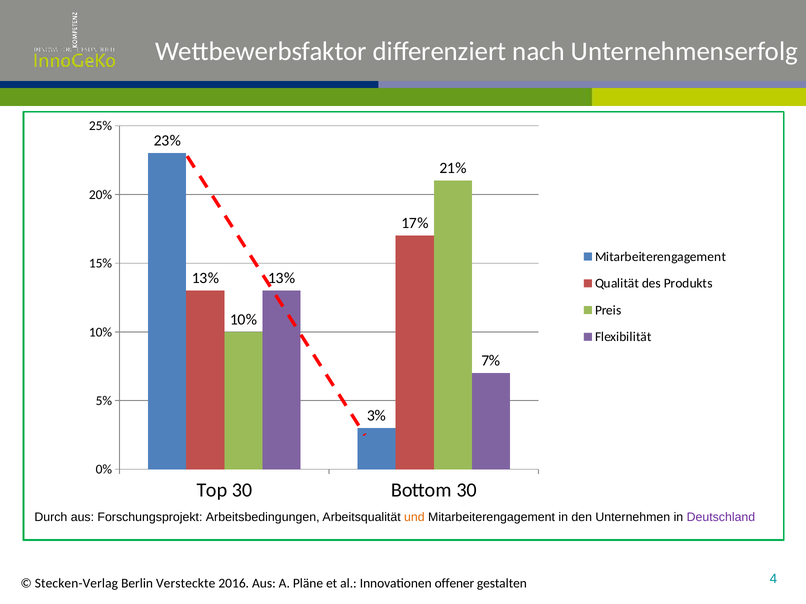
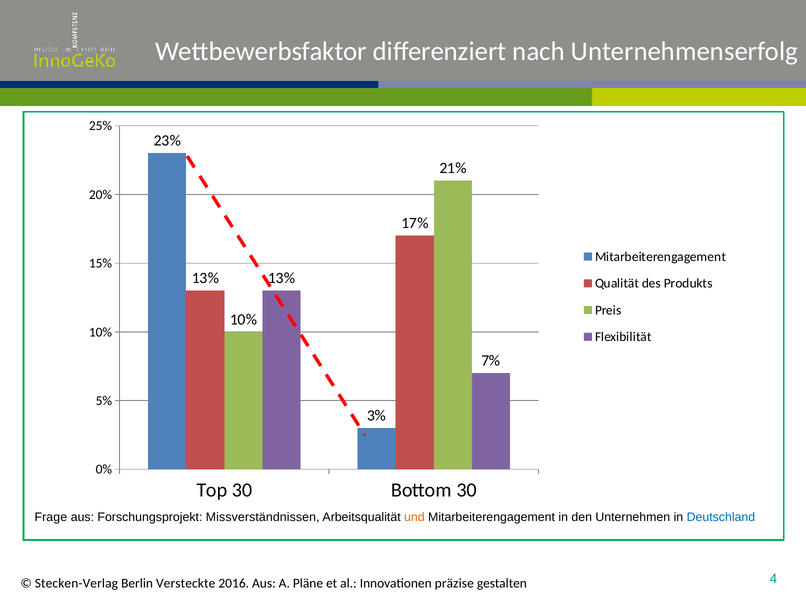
Durch: Durch -> Frage (51, 518)
Arbeitsbedingungen: Arbeitsbedingungen -> Missverständnissen (263, 518)
Deutschland colour: purple -> blue (721, 518)
offener: offener -> präzise (454, 584)
